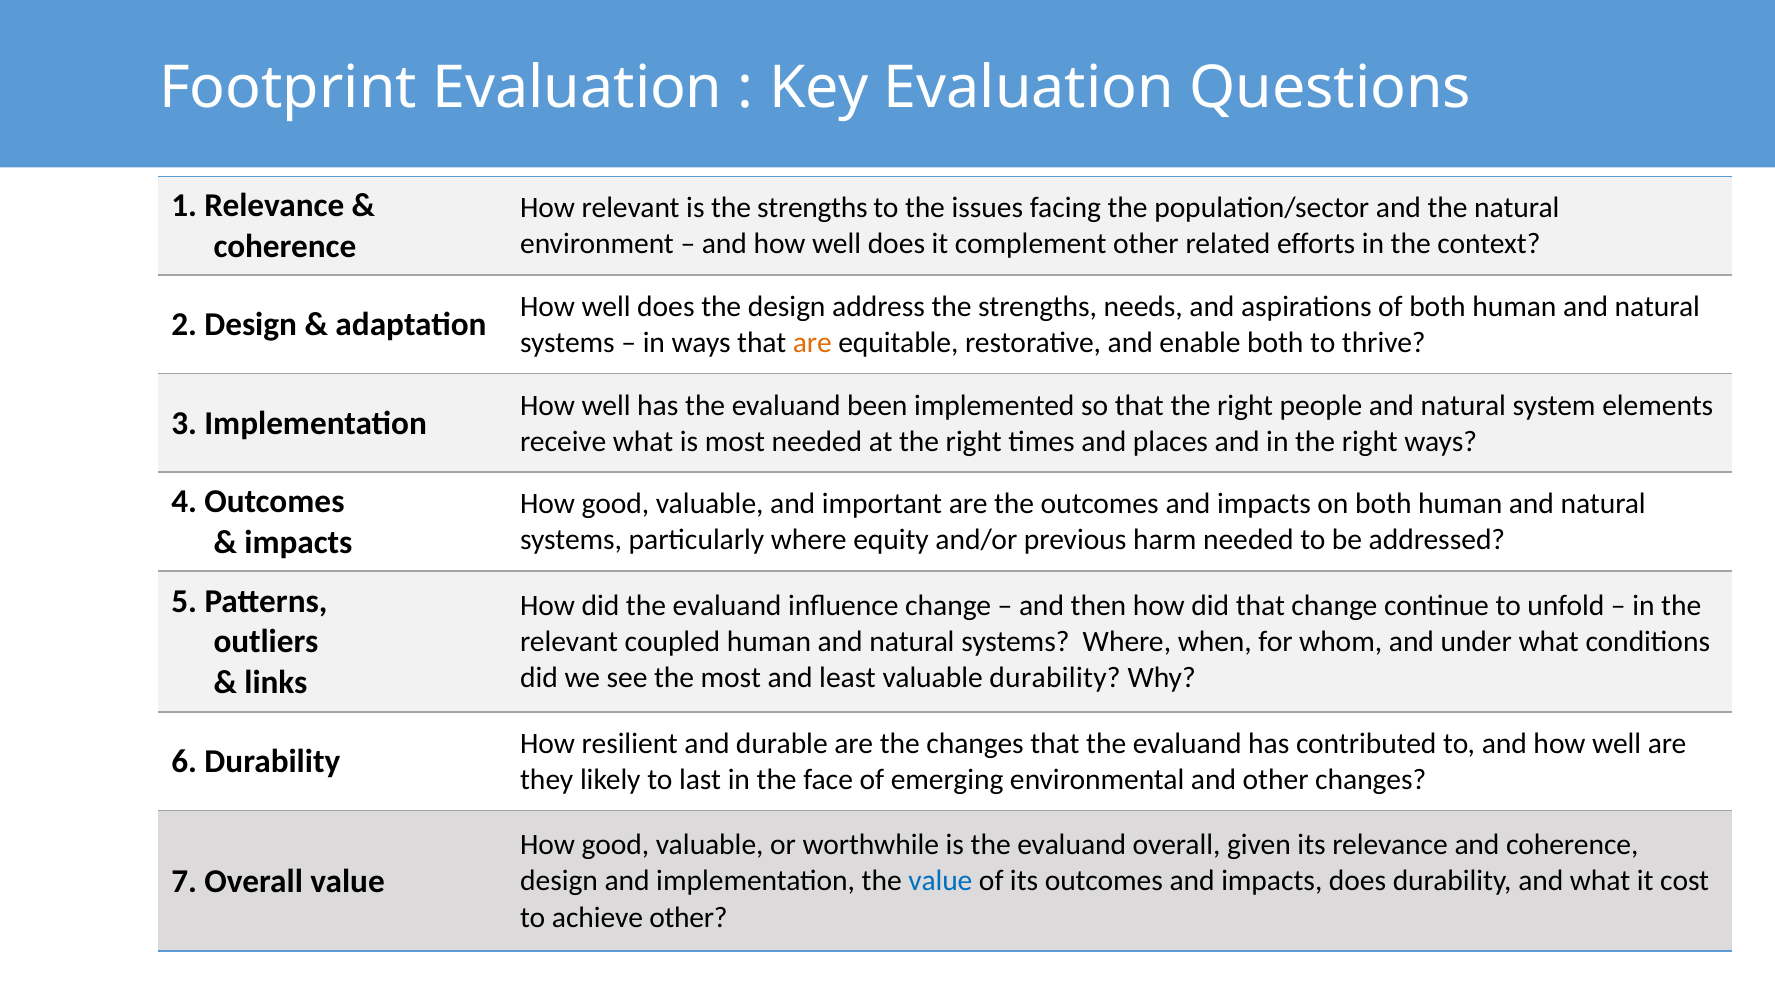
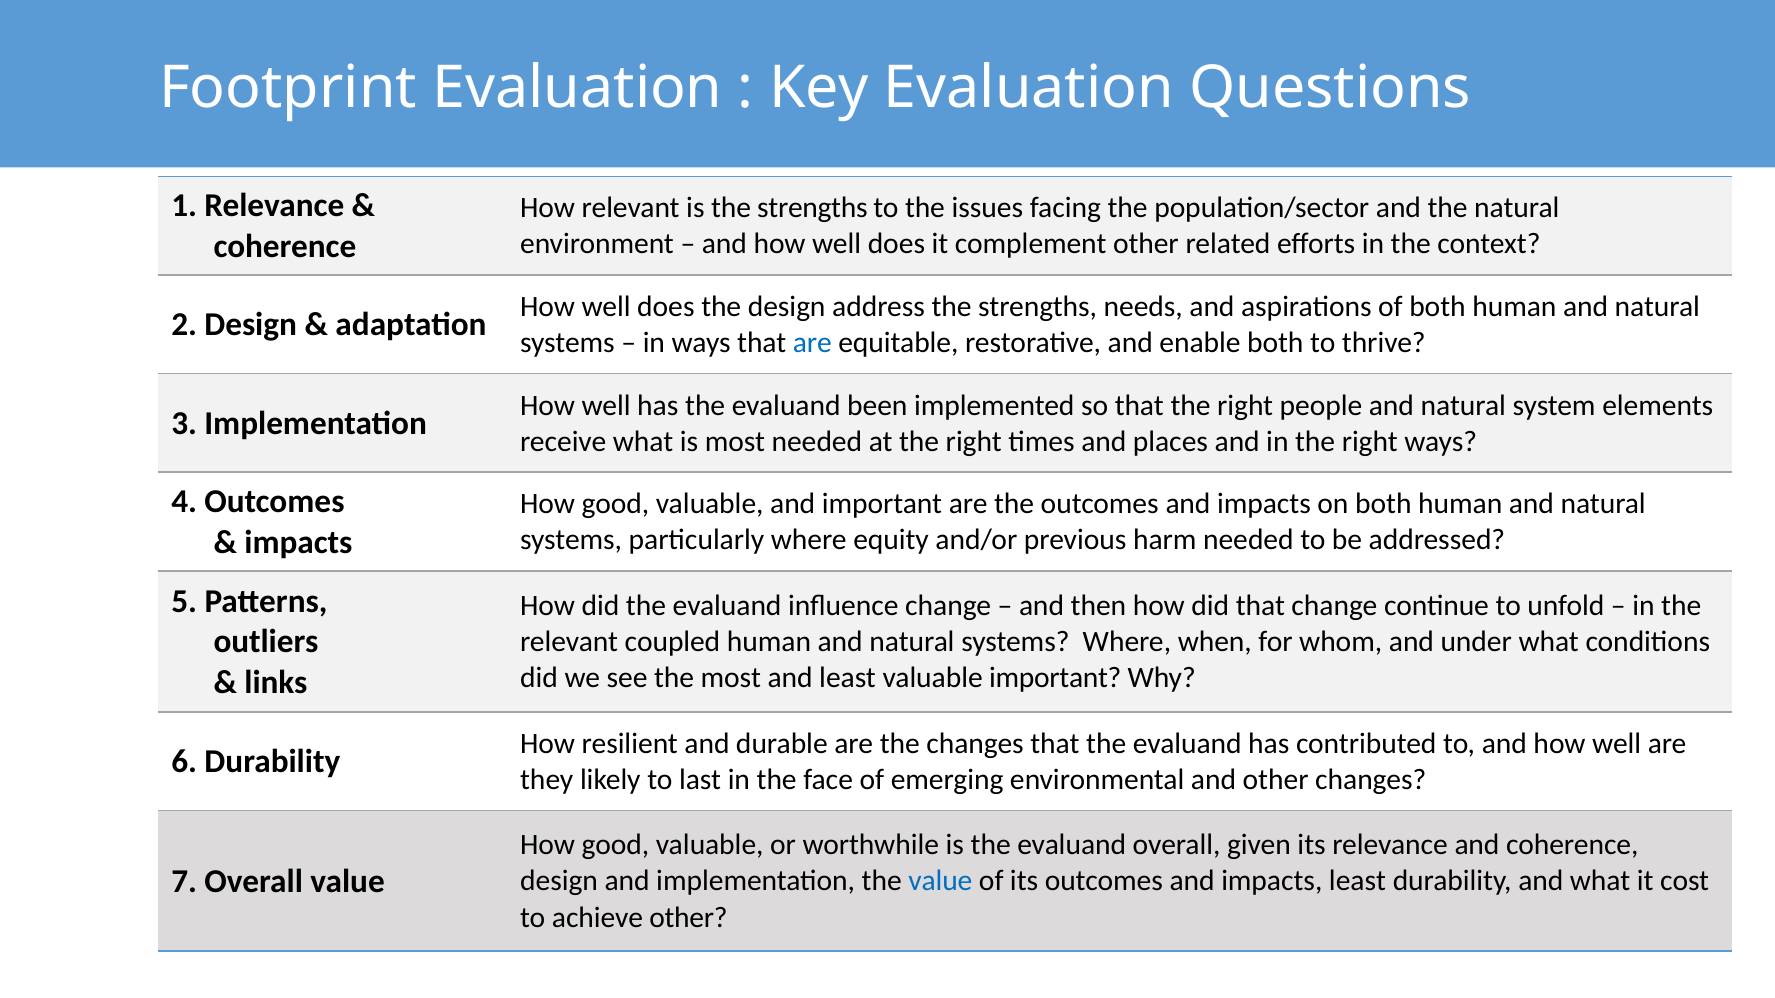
are colour: orange -> blue (812, 343)
valuable durability: durability -> important (1055, 678)
impacts does: does -> least (1357, 881)
